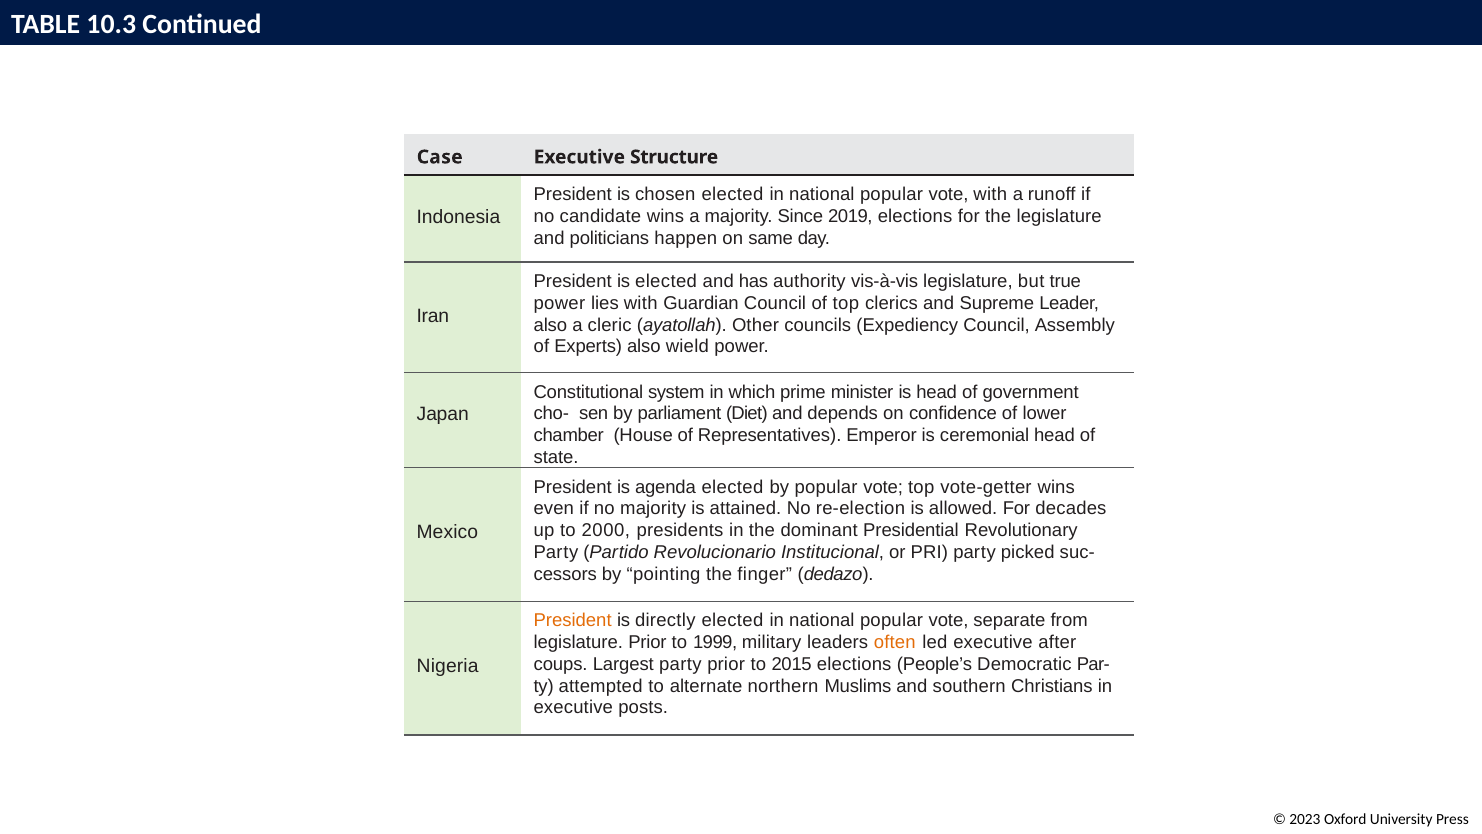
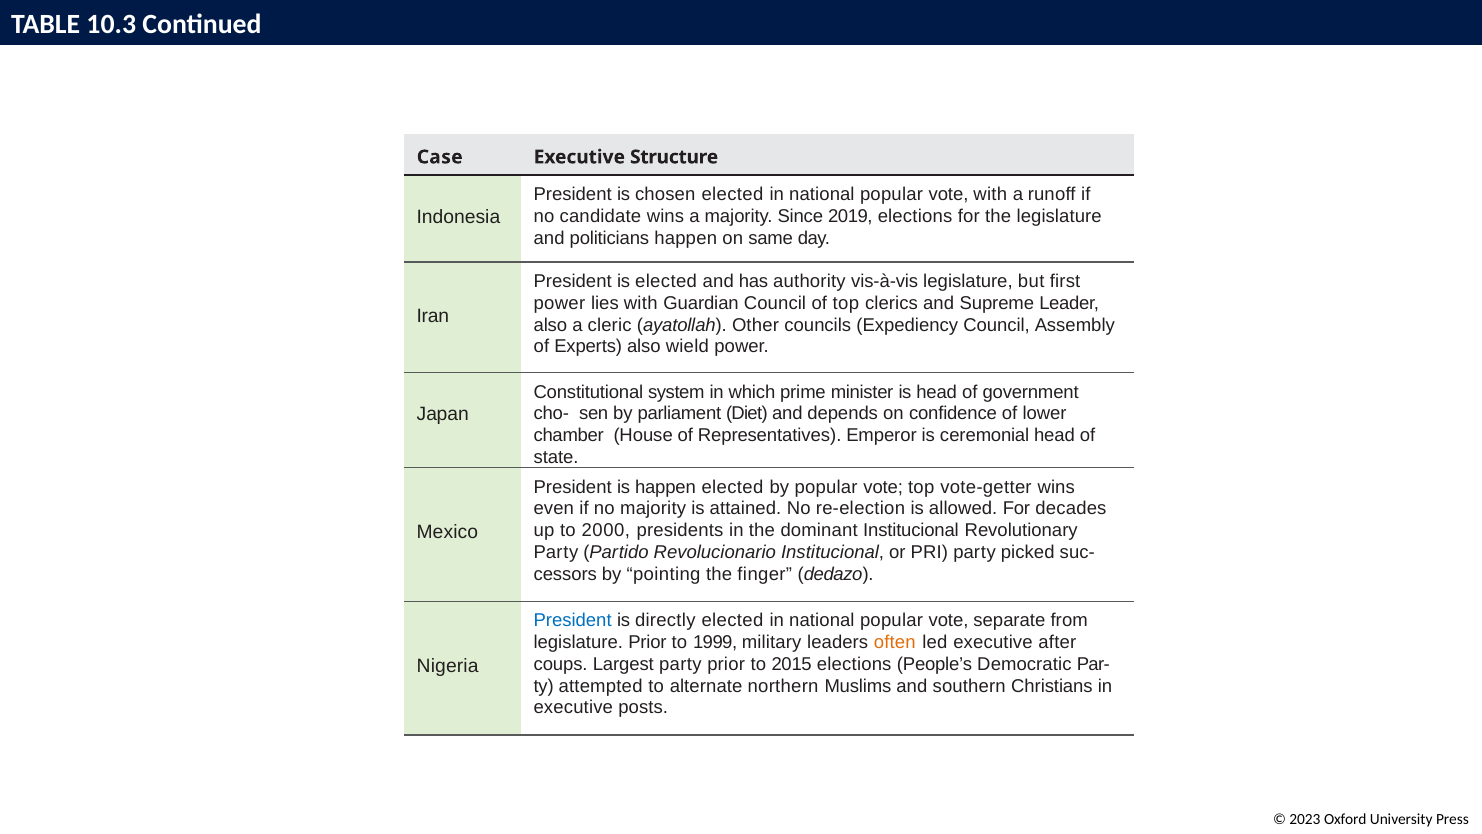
true: true -> first (1065, 281)
is agenda: agenda -> happen (665, 487)
dominant Presidential: Presidential -> Institucional (911, 530)
President colour: orange -> blue (573, 620)
